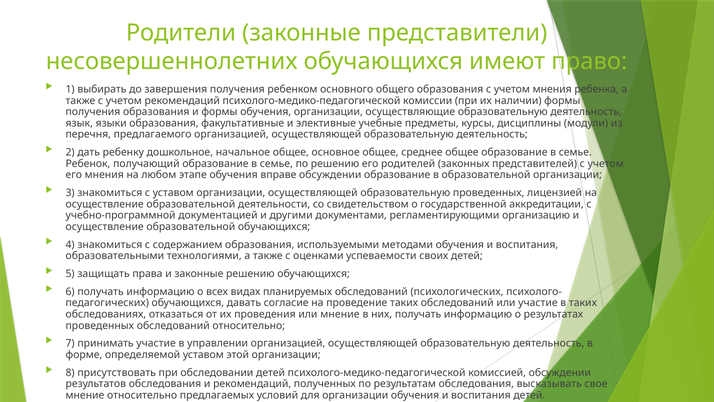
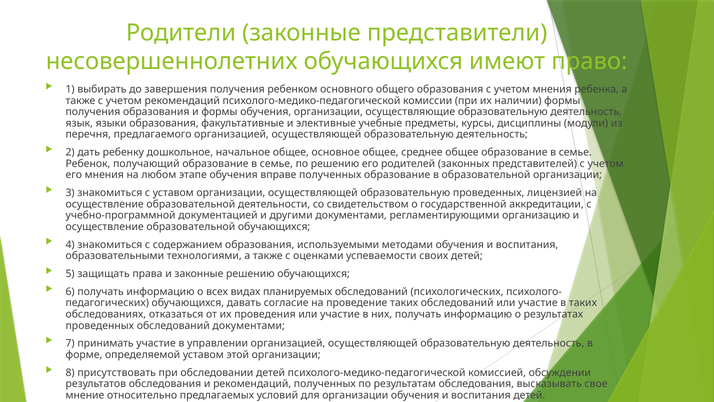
вправе обсуждении: обсуждении -> полученных (330, 175)
проведения или мнение: мнение -> участие (340, 314)
обследований относительно: относительно -> документами (249, 325)
